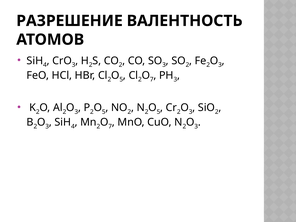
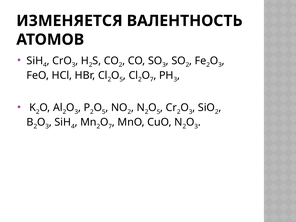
РАЗРЕШЕНИЕ: РАЗРЕШЕНИЕ -> ИЗМЕНЯЕТСЯ (69, 21)
